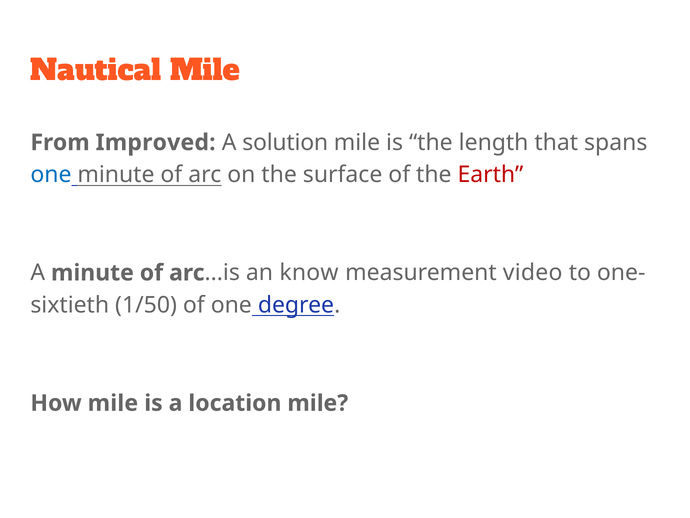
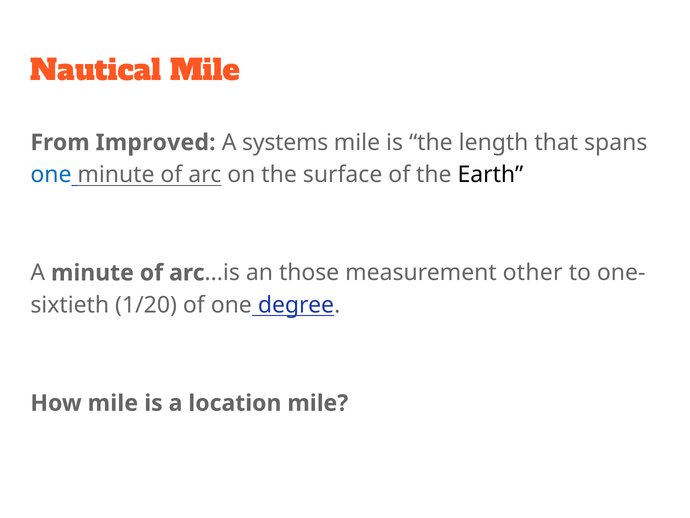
solution: solution -> systems (285, 142)
Earth colour: red -> black (490, 175)
know: know -> those (309, 273)
video: video -> other (533, 273)
1/50: 1/50 -> 1/20 (146, 305)
